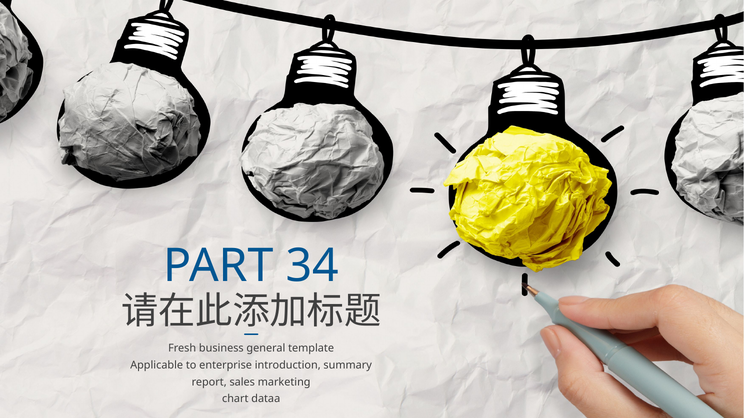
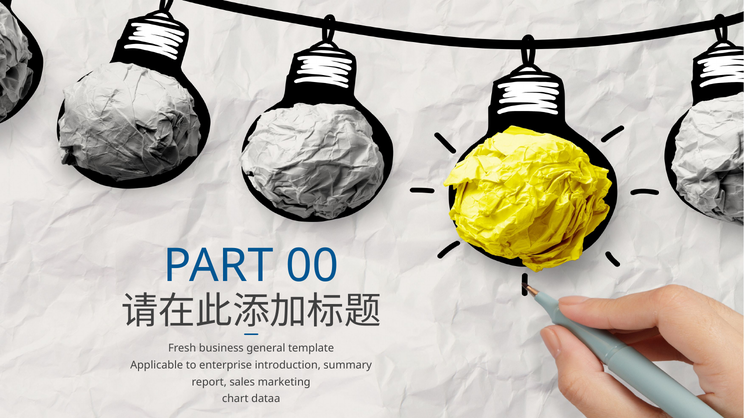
34: 34 -> 00 (312, 266)
